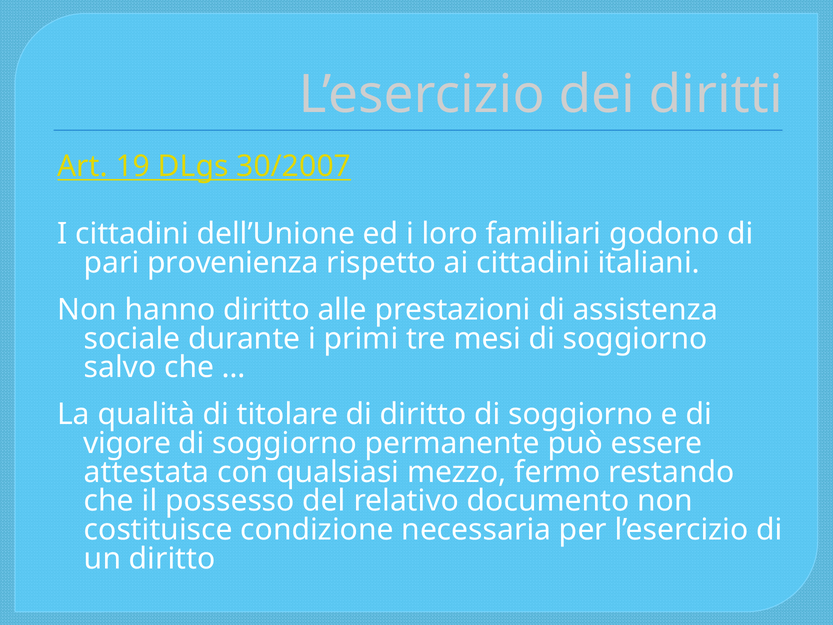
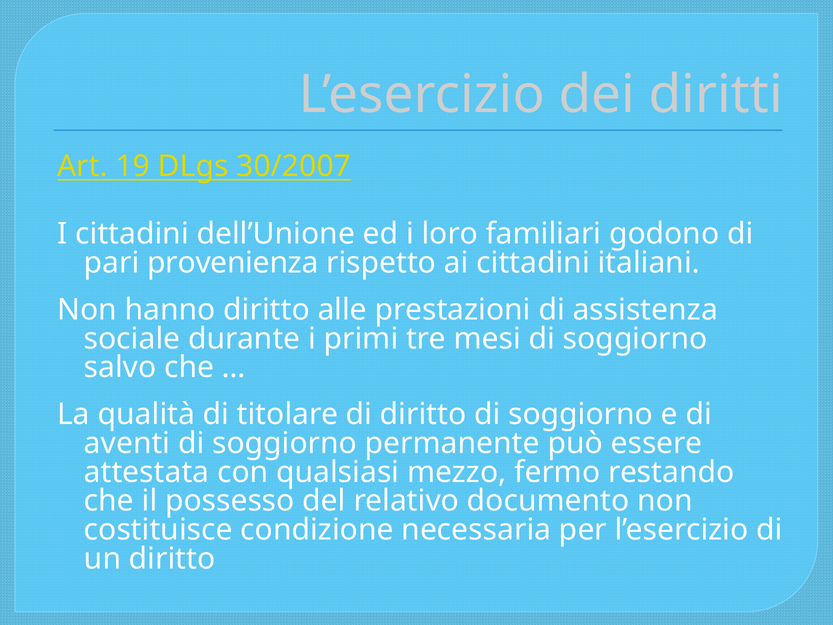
vigore: vigore -> aventi (127, 443)
